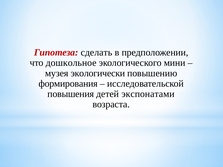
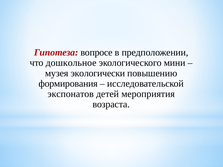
сделать: сделать -> вопросе (97, 53)
повышения: повышения -> экспонатов (71, 94)
экспонатами: экспонатами -> мероприятия (148, 94)
